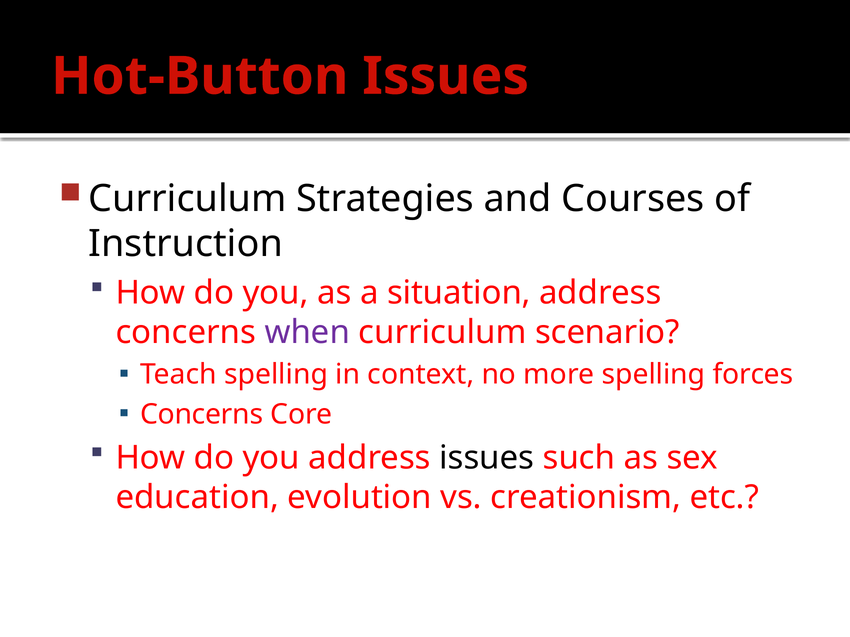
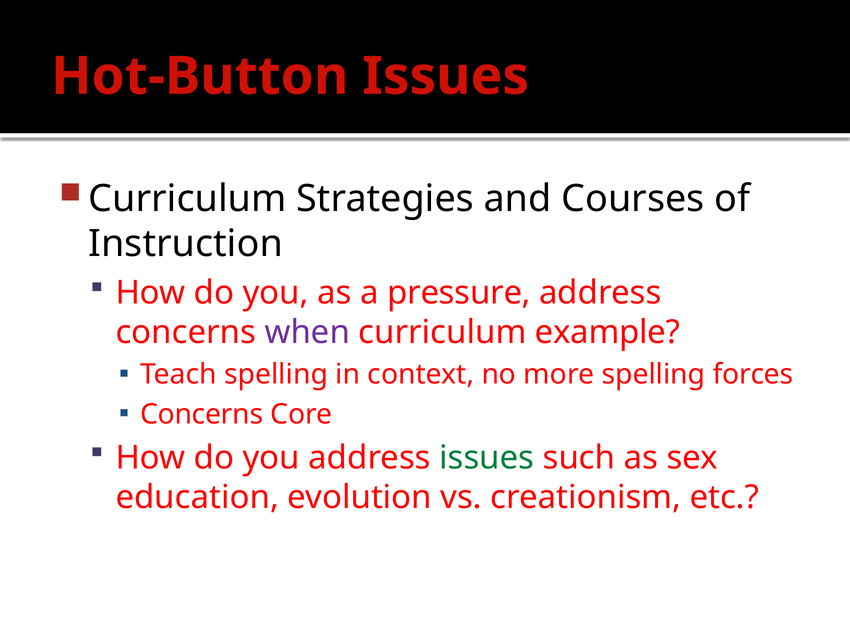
situation: situation -> pressure (459, 293)
scenario: scenario -> example (607, 333)
issues colour: black -> green (487, 458)
